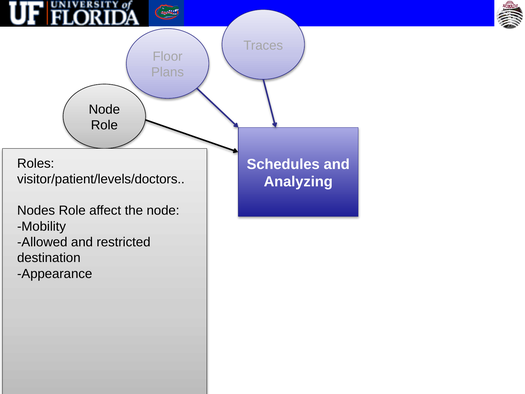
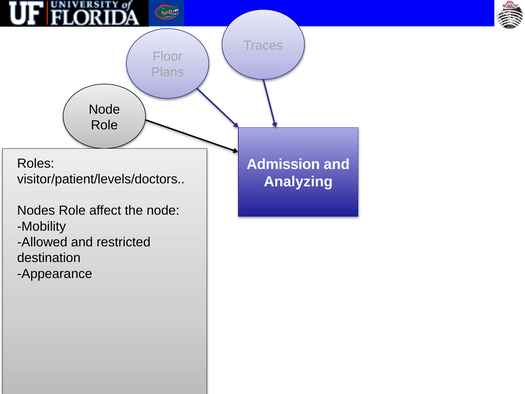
Schedules: Schedules -> Admission (283, 164)
